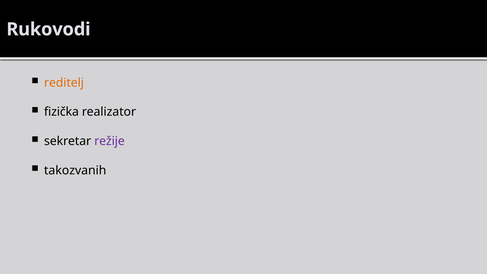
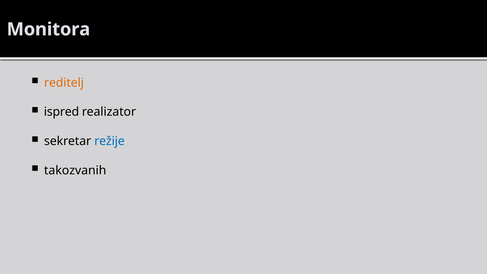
Rukovodi: Rukovodi -> Monitora (48, 29)
fizička: fizička -> ispred (61, 112)
režije colour: purple -> blue (110, 141)
